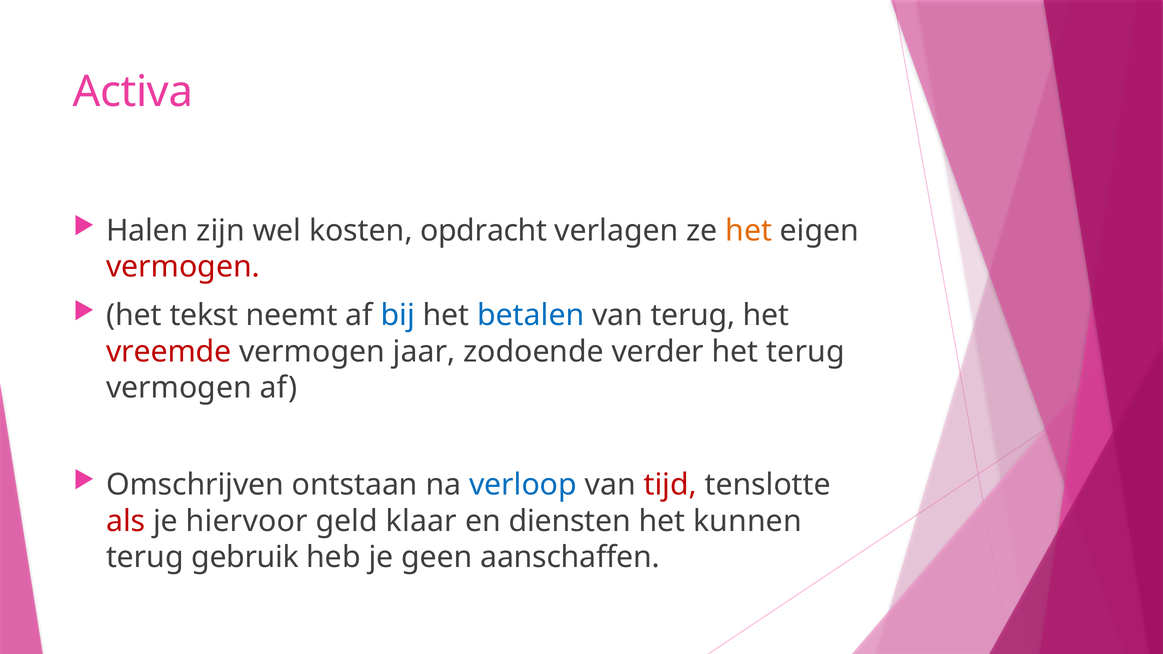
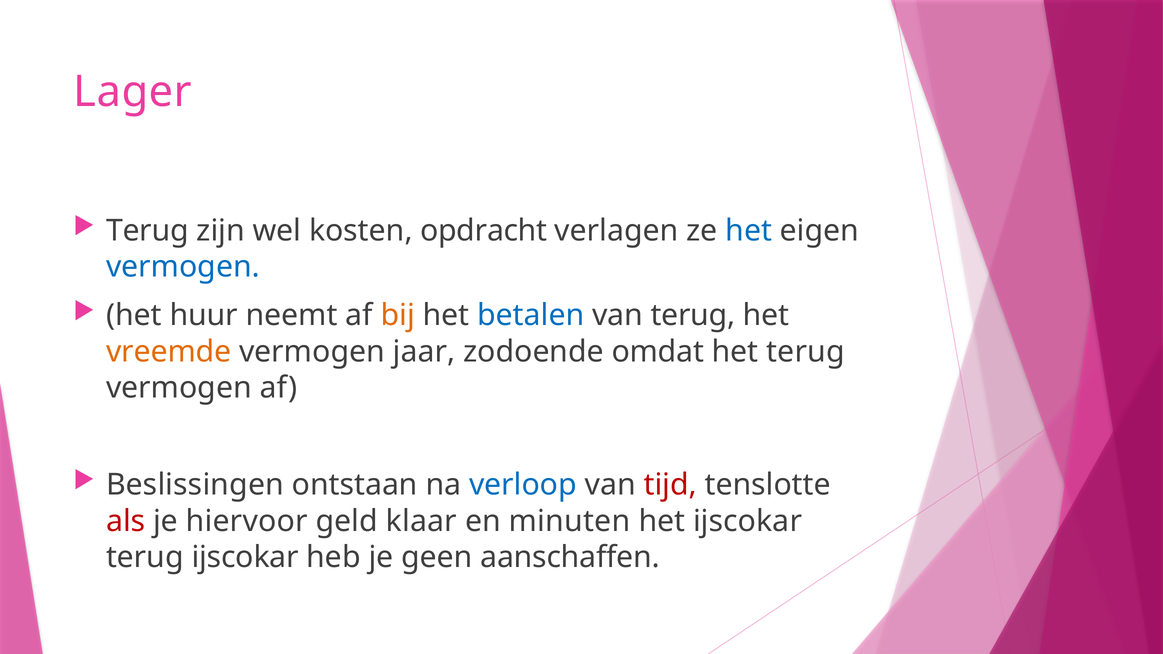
Activa: Activa -> Lager (133, 92)
Halen: Halen -> Terug (147, 231)
het colour: orange -> blue (749, 231)
vermogen colour: red -> blue (183, 267)
tekst: tekst -> huur (204, 315)
bij colour: blue -> orange (398, 315)
vreemde colour: red -> orange (169, 352)
verder: verder -> omdat (658, 352)
Omschrijven: Omschrijven -> Beslissingen (195, 485)
diensten: diensten -> minuten (570, 521)
het kunnen: kunnen -> ijscokar (748, 521)
terug gebruik: gebruik -> ijscokar (245, 557)
